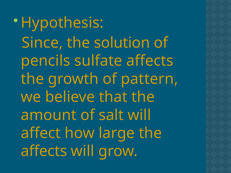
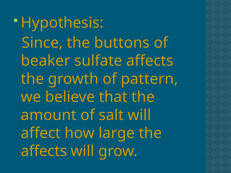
solution: solution -> buttons (122, 43)
pencils: pencils -> beaker (46, 61)
